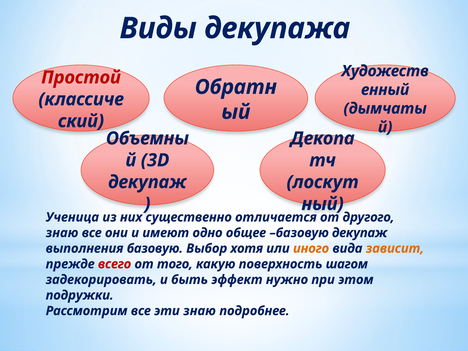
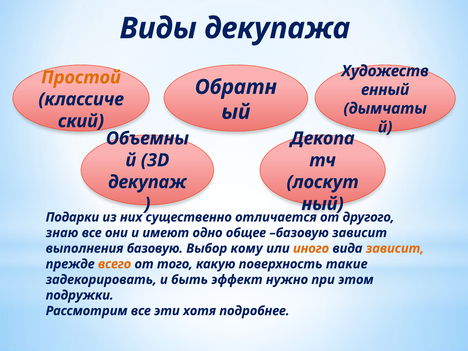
Простой colour: red -> orange (81, 77)
Ученица: Ученица -> Подарки (72, 217)
базовую декупаж: декупаж -> зависит (360, 233)
хотя: хотя -> кому (247, 248)
всего colour: red -> orange (115, 264)
шагом: шагом -> такие (347, 264)
эти знаю: знаю -> хотя (200, 311)
